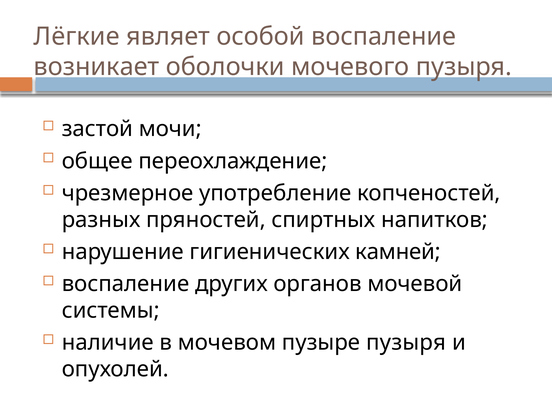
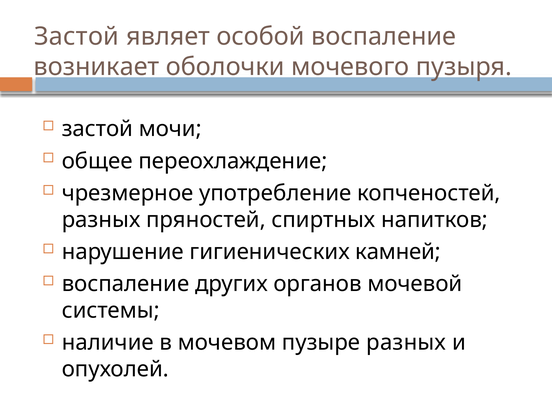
Лёгкие: Лёгкие -> Застой (77, 37)
пузыре пузыря: пузыря -> разных (406, 343)
